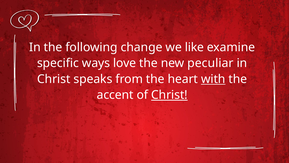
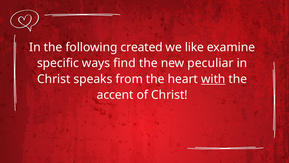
change: change -> created (142, 47)
love: love -> find (125, 63)
Christ underline: present -> none (169, 95)
